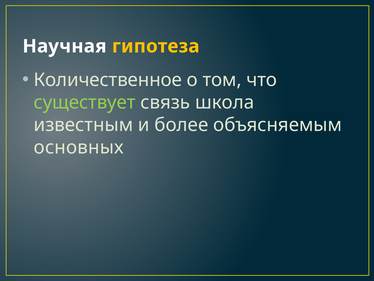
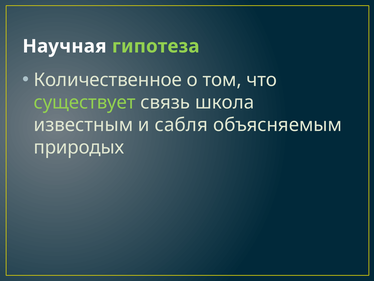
гипотеза colour: yellow -> light green (156, 46)
более: более -> сабля (181, 125)
основных: основных -> природых (79, 147)
